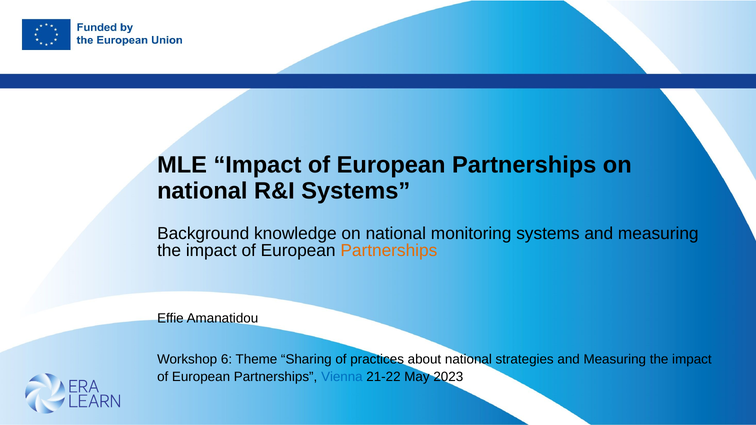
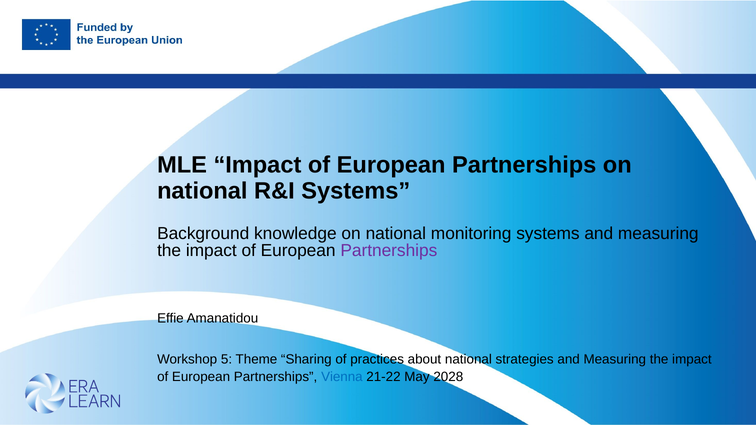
Partnerships colour: orange -> purple (389, 251)
6: 6 -> 5 (227, 359)
2023: 2023 -> 2028 (448, 377)
